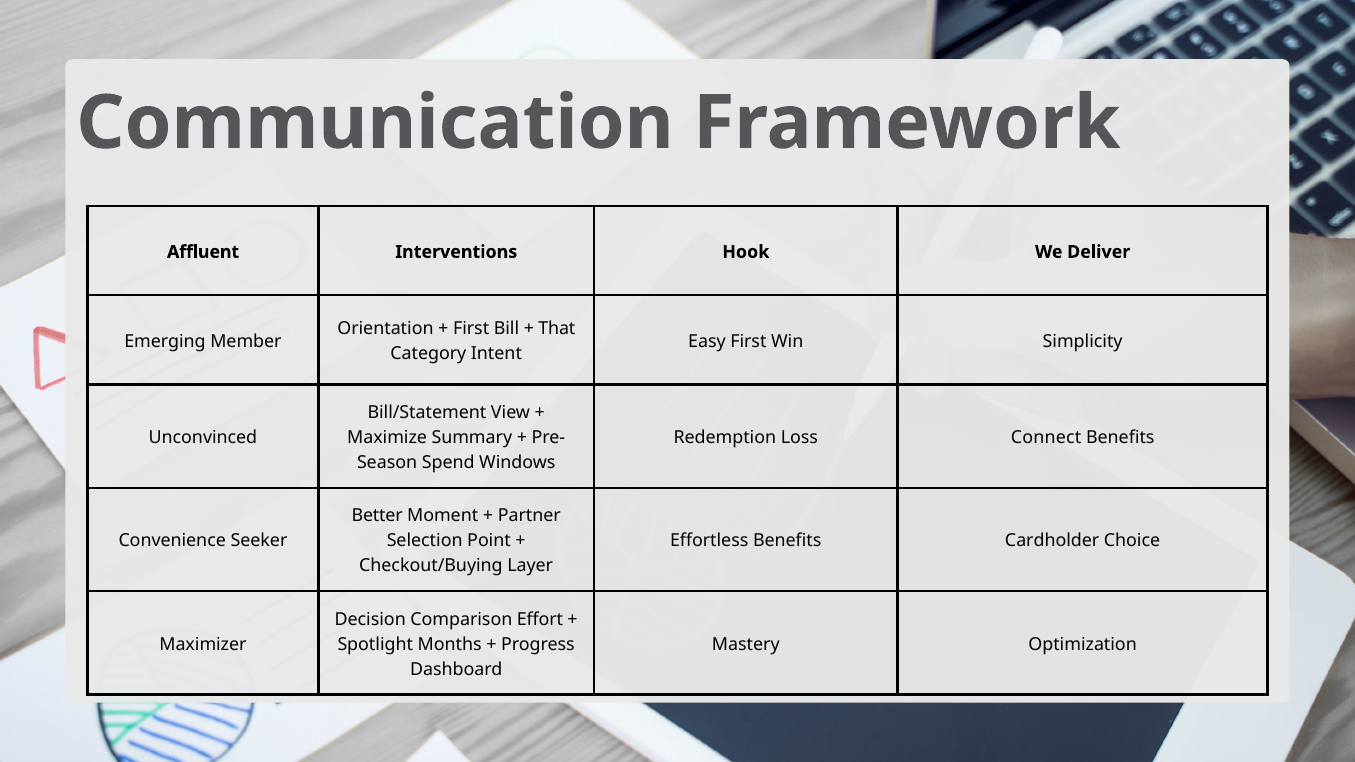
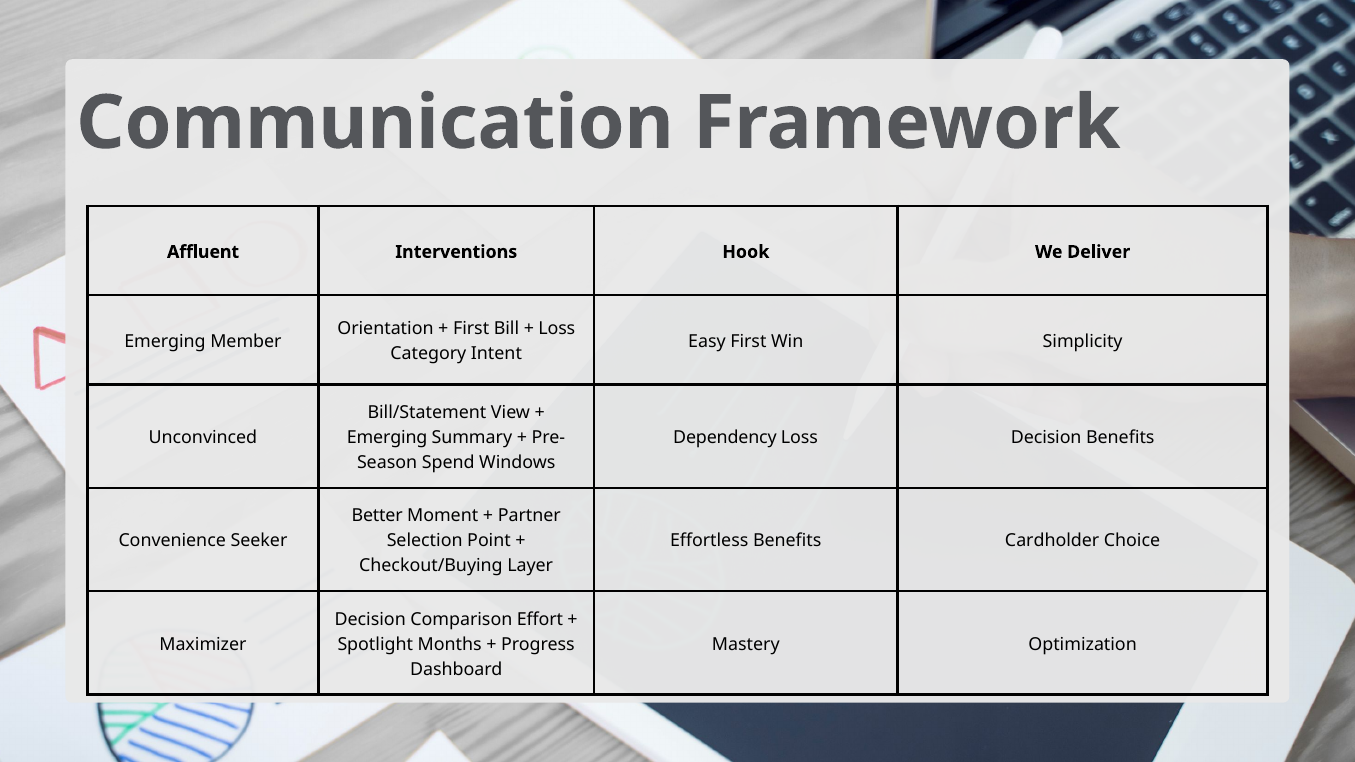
That: That -> Loss (557, 329)
Maximize: Maximize -> Emerging (387, 438)
Redemption: Redemption -> Dependency (725, 438)
Loss Connect: Connect -> Decision (1046, 438)
